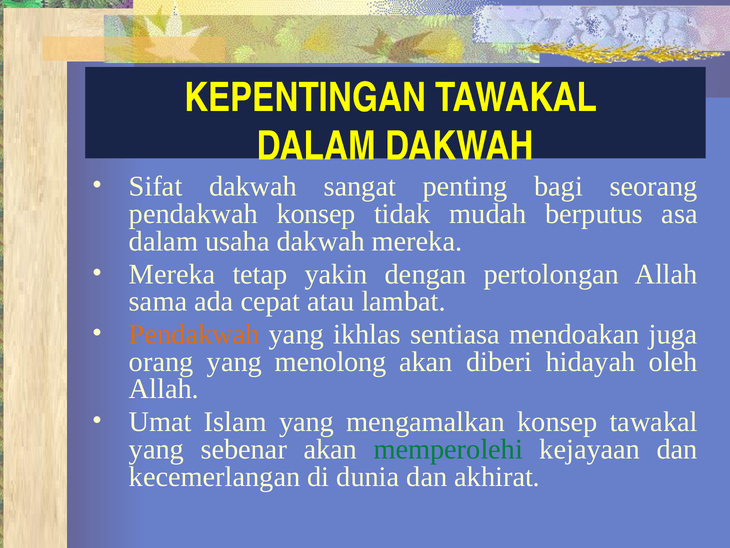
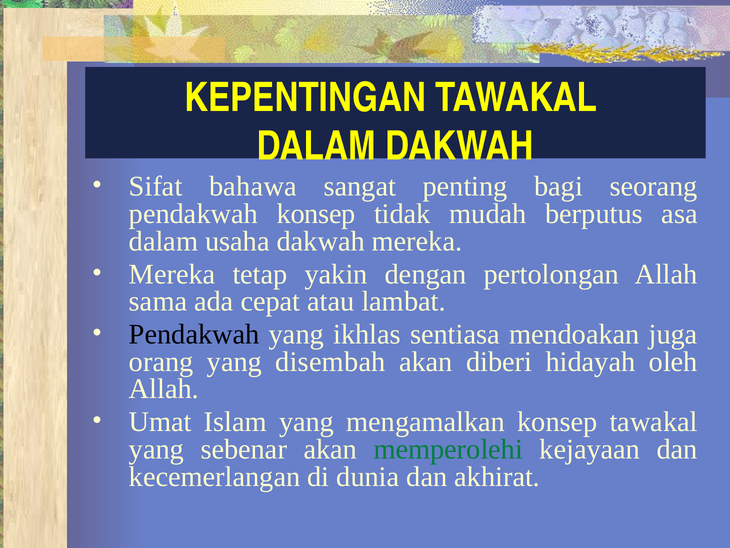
Sifat dakwah: dakwah -> bahawa (253, 186)
Pendakwah colour: orange -> black (194, 334)
menolong: menolong -> disembah (330, 361)
